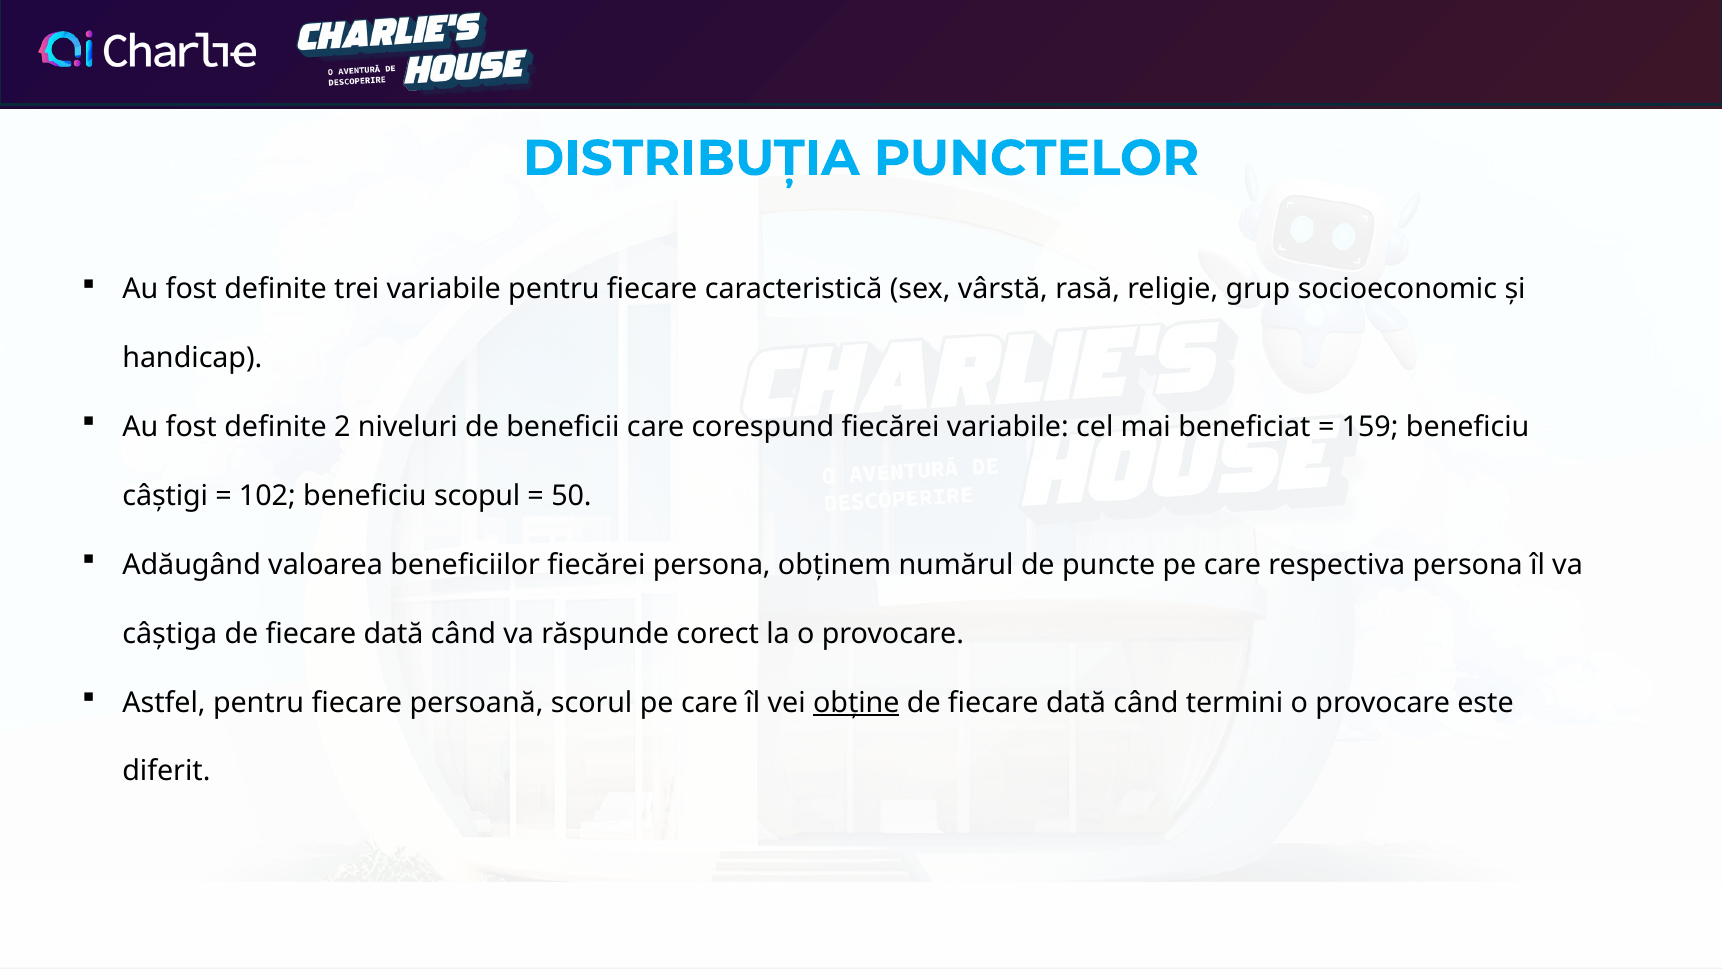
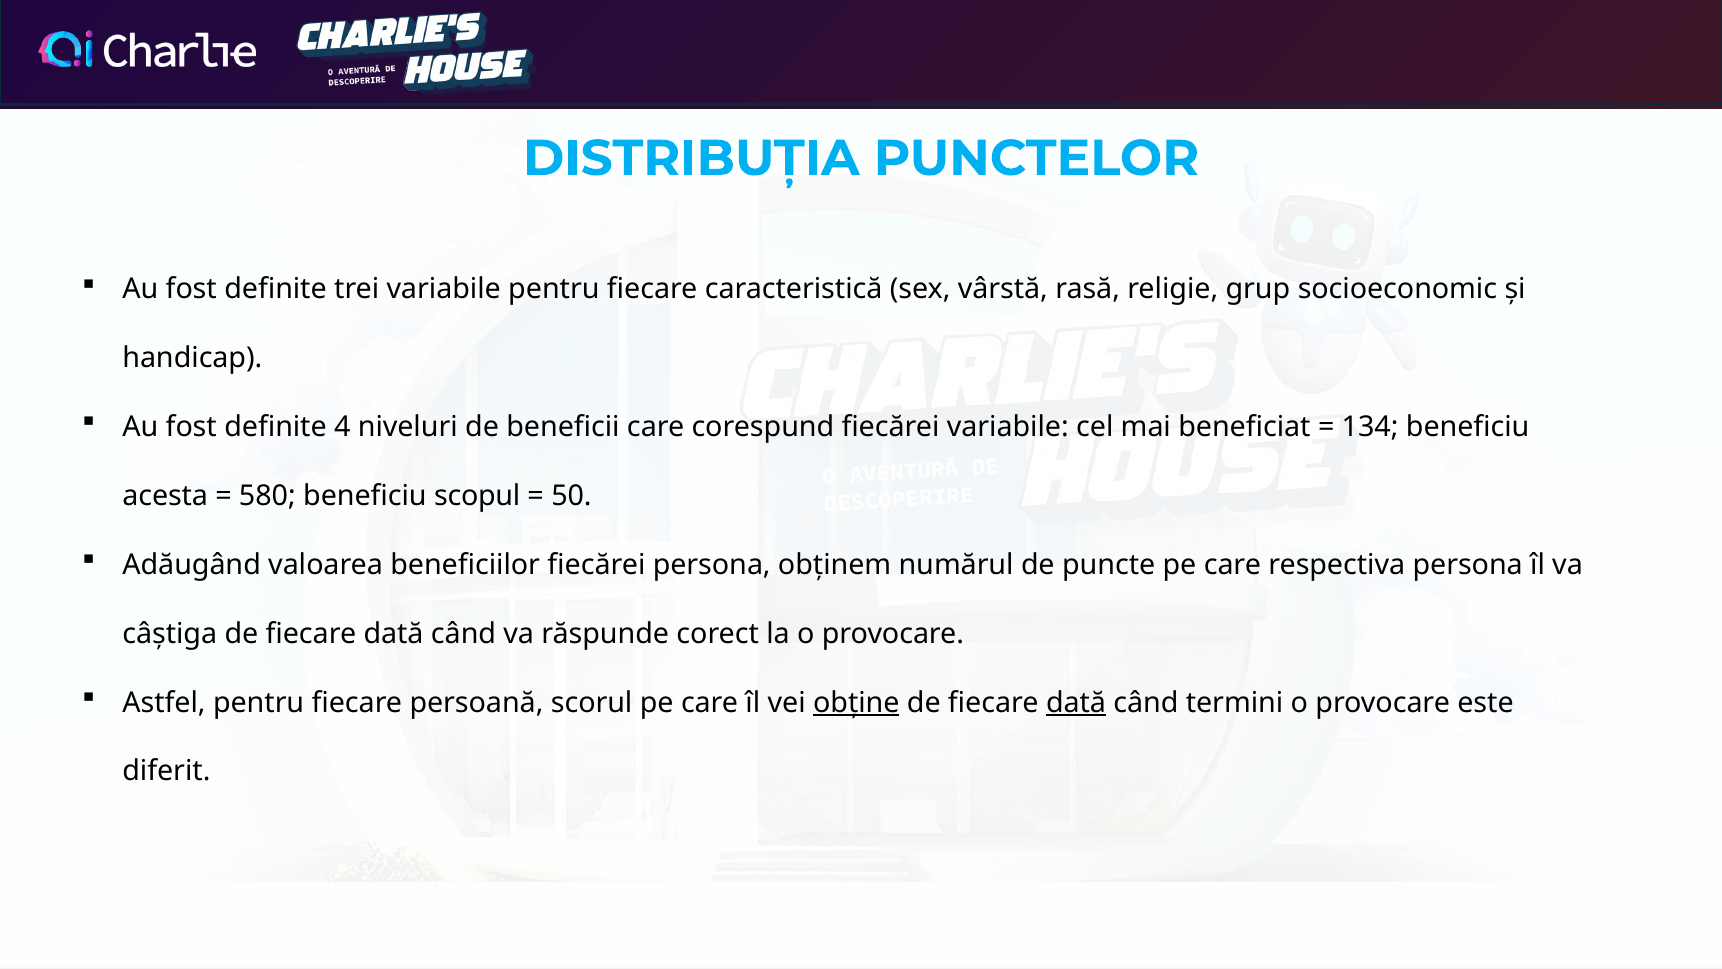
2: 2 -> 4 (342, 427)
159: 159 -> 134 (1370, 427)
câștigi: câștigi -> acesta (165, 496)
102: 102 -> 580 (267, 496)
dată underline: none -> present (1076, 702)
